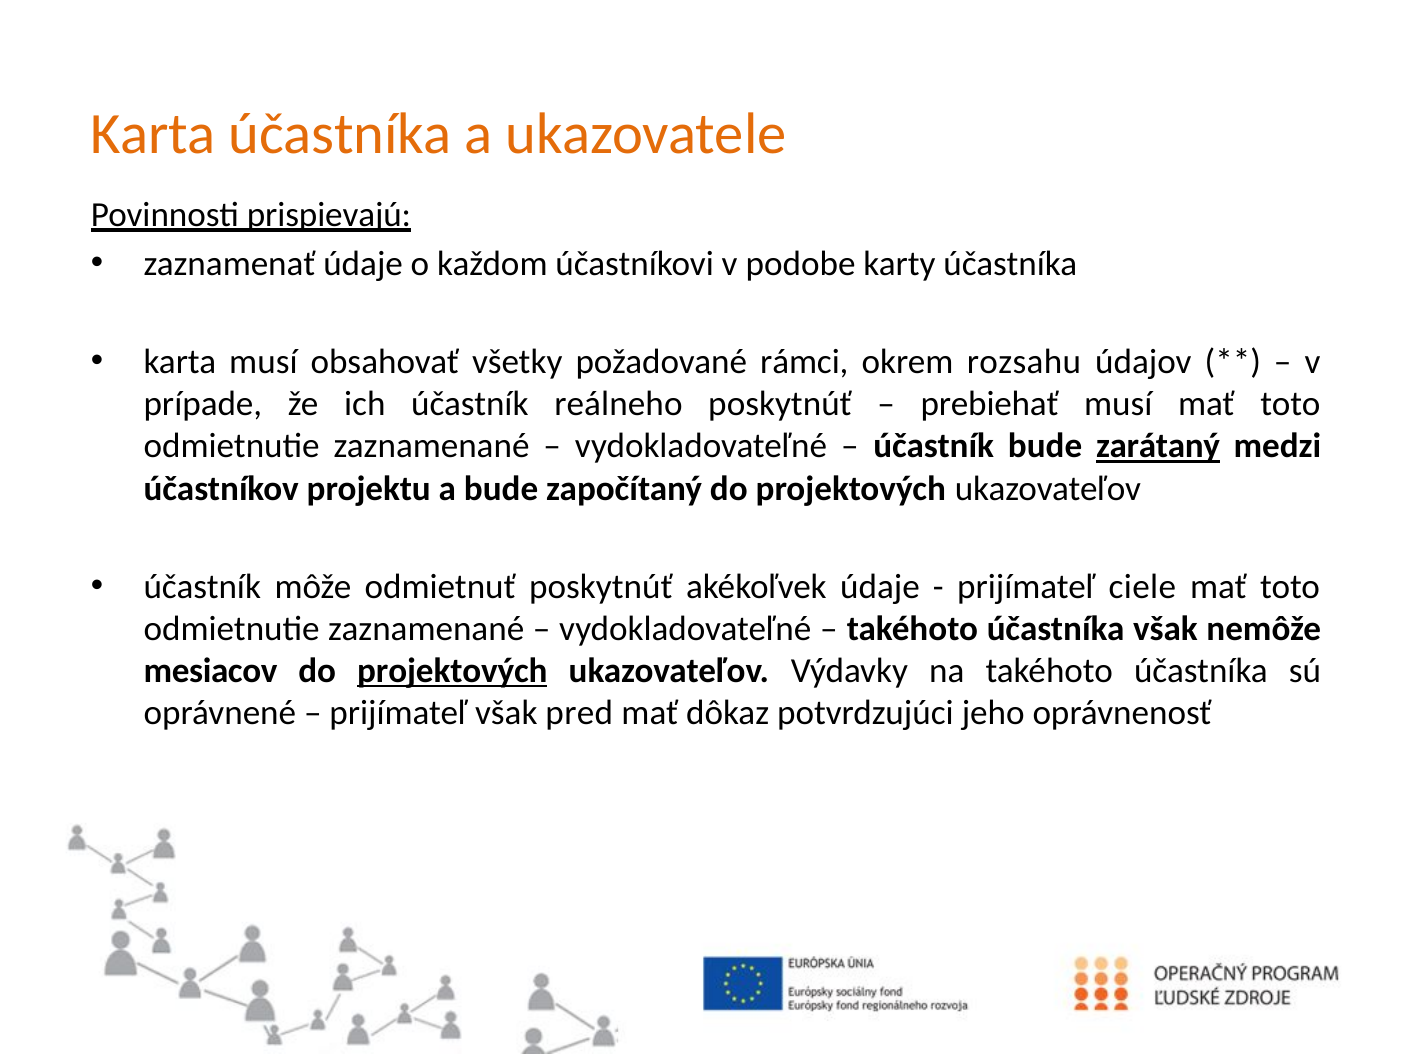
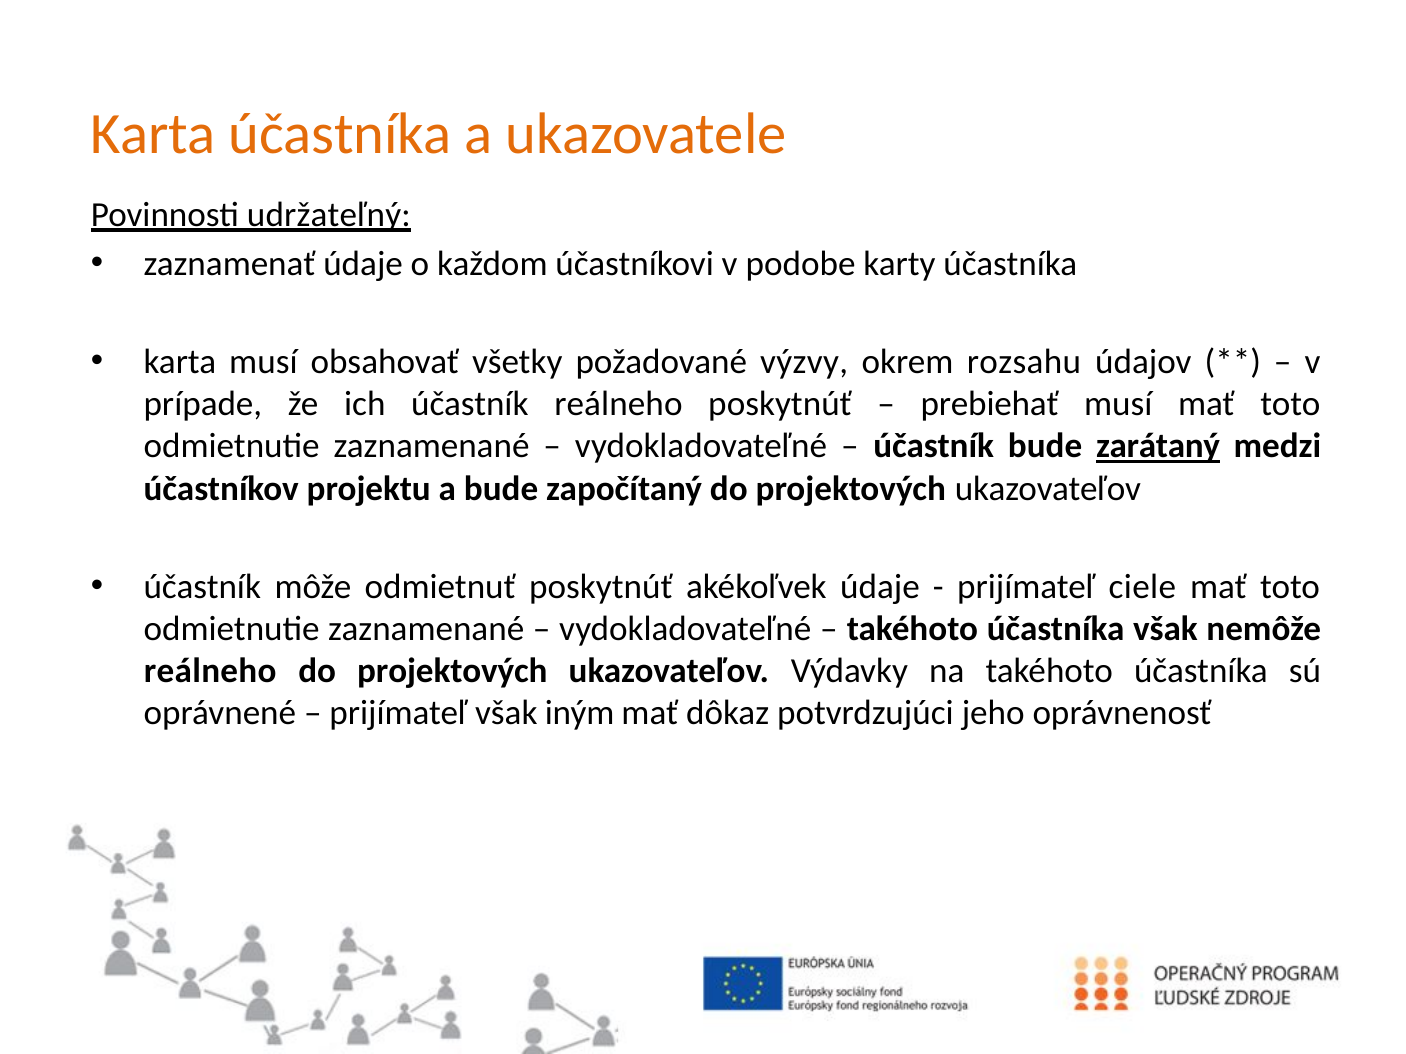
prispievajú: prispievajú -> udržateľný (329, 215)
rámci: rámci -> výzvy (804, 362)
mesiacov: mesiacov -> reálneho (210, 672)
projektových underline: present -> none (452, 672)
pred: pred -> iným (580, 714)
